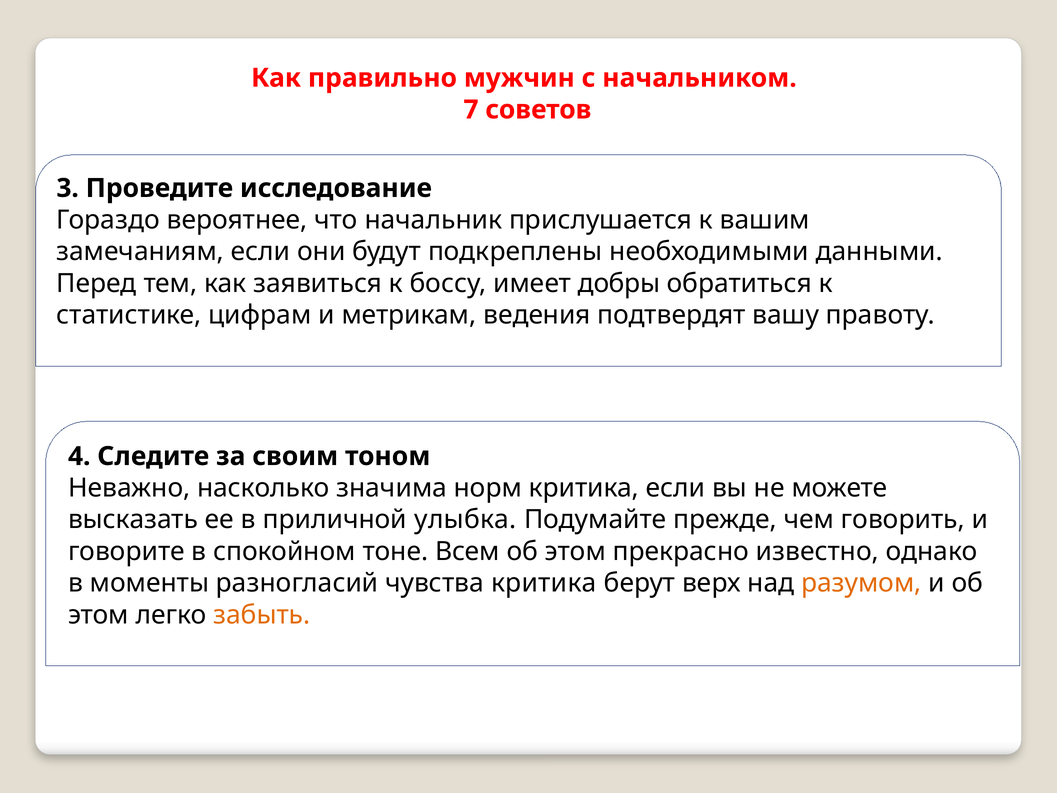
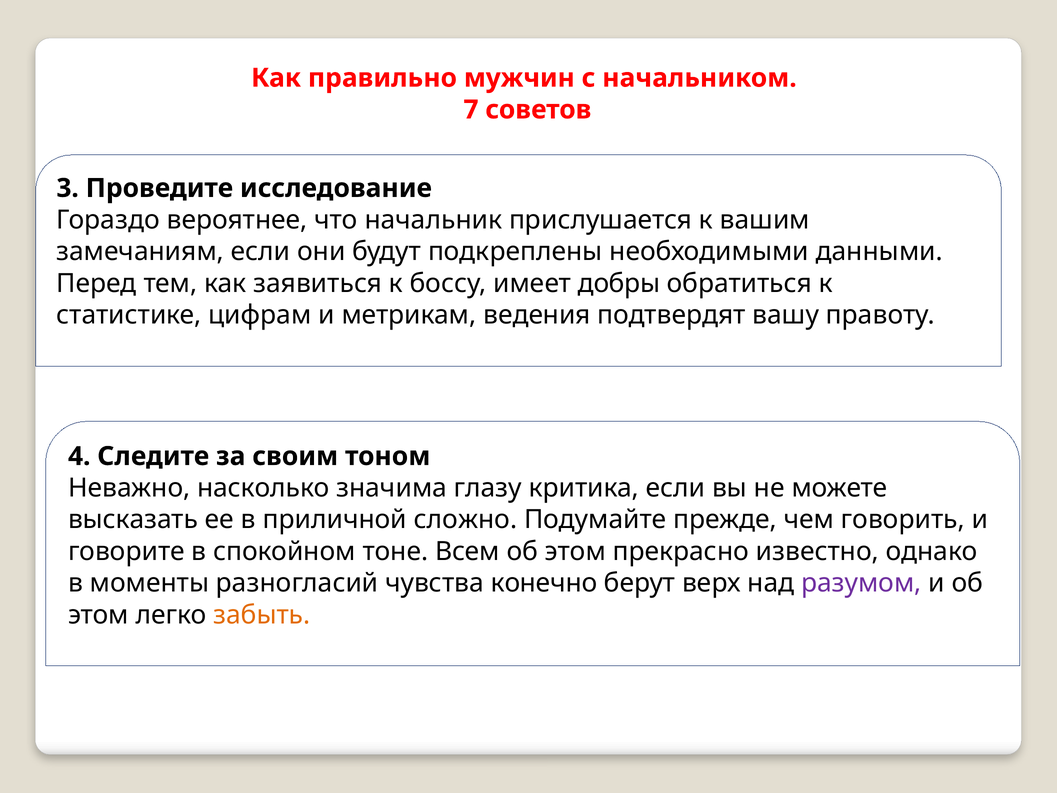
норм: норм -> глазу (488, 488)
улыбка: улыбка -> сложно (466, 520)
чувства критика: критика -> конечно (544, 583)
разумом colour: orange -> purple (861, 583)
